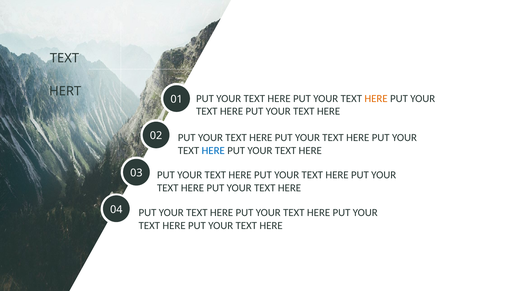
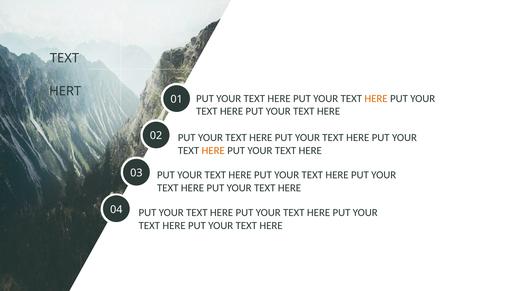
HERE colour: blue -> orange (213, 151)
